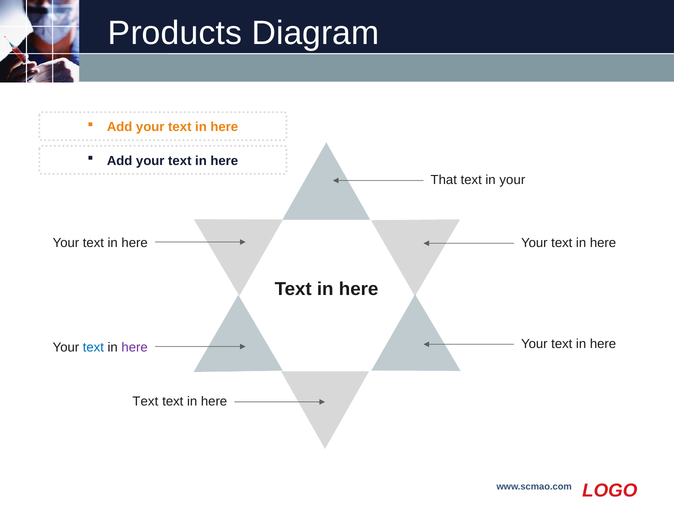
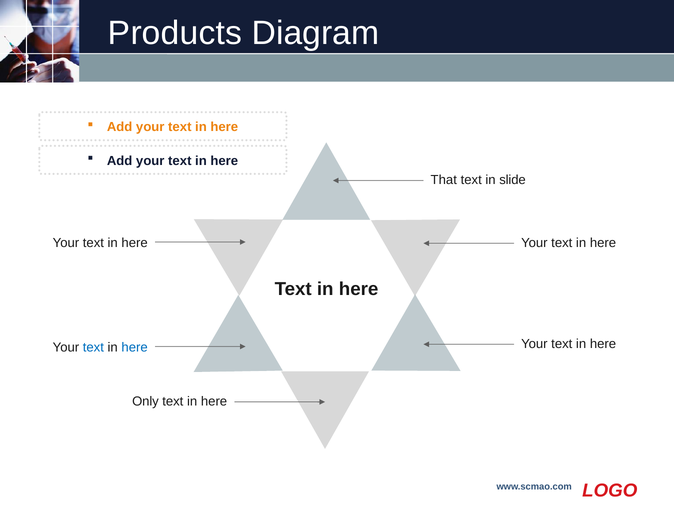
in your: your -> slide (512, 180)
here colour: purple -> blue (135, 348)
Text: Text -> Only (145, 402)
